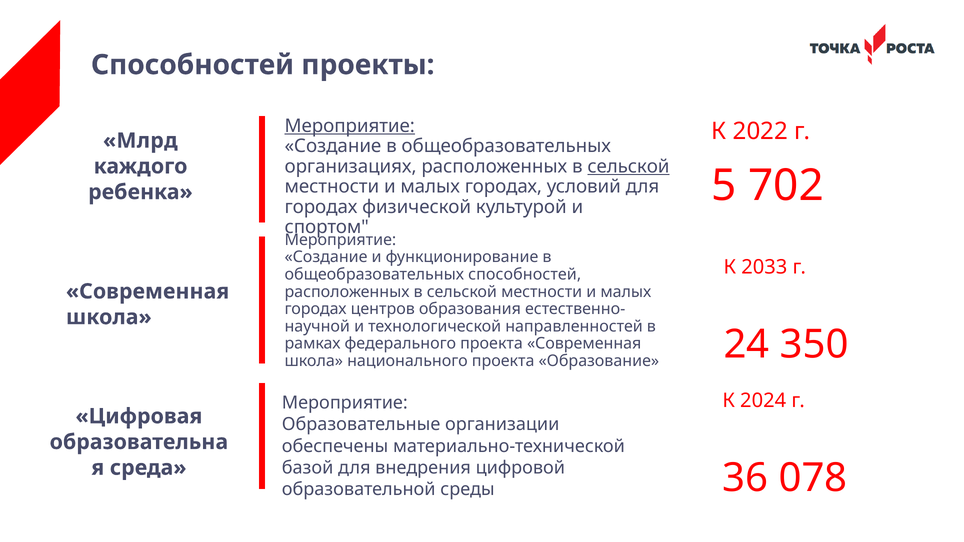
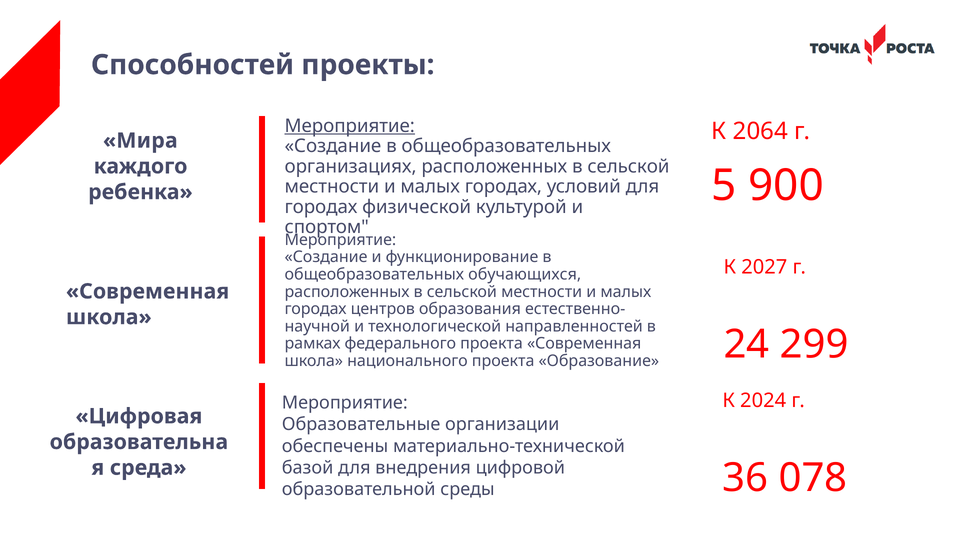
2022: 2022 -> 2064 (760, 132)
Млрд: Млрд -> Мира (140, 141)
сельской underline: present -> none (628, 167)
702: 702 -> 900 (786, 186)
2033: 2033 -> 2027 (764, 267)
общеобразовательных способностей: способностей -> обучающихся (525, 275)
350: 350 -> 299 (814, 345)
